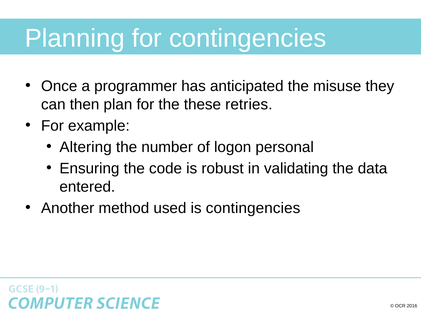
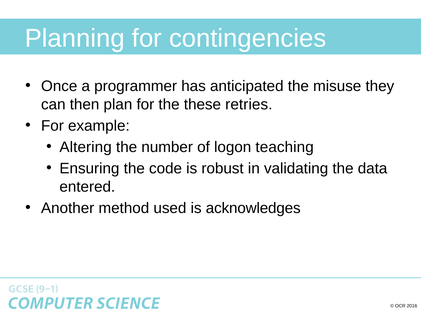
personal: personal -> teaching (285, 147)
is contingencies: contingencies -> acknowledges (253, 208)
